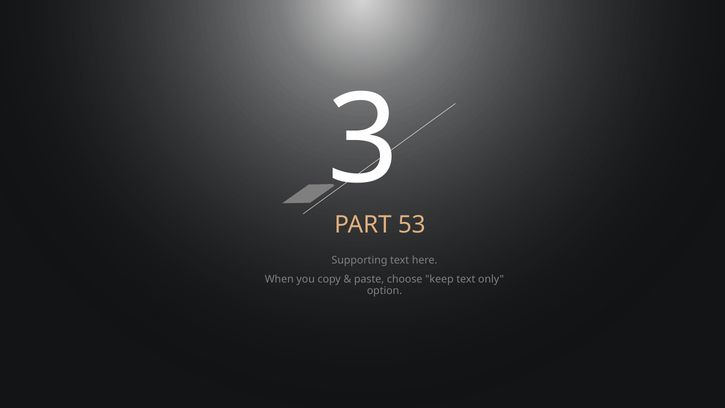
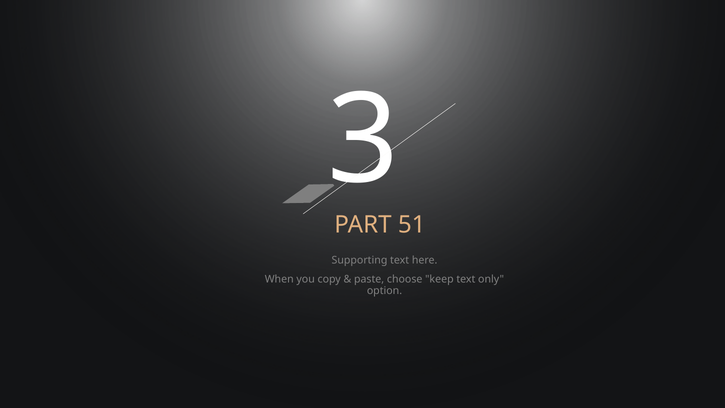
53: 53 -> 51 (412, 225)
